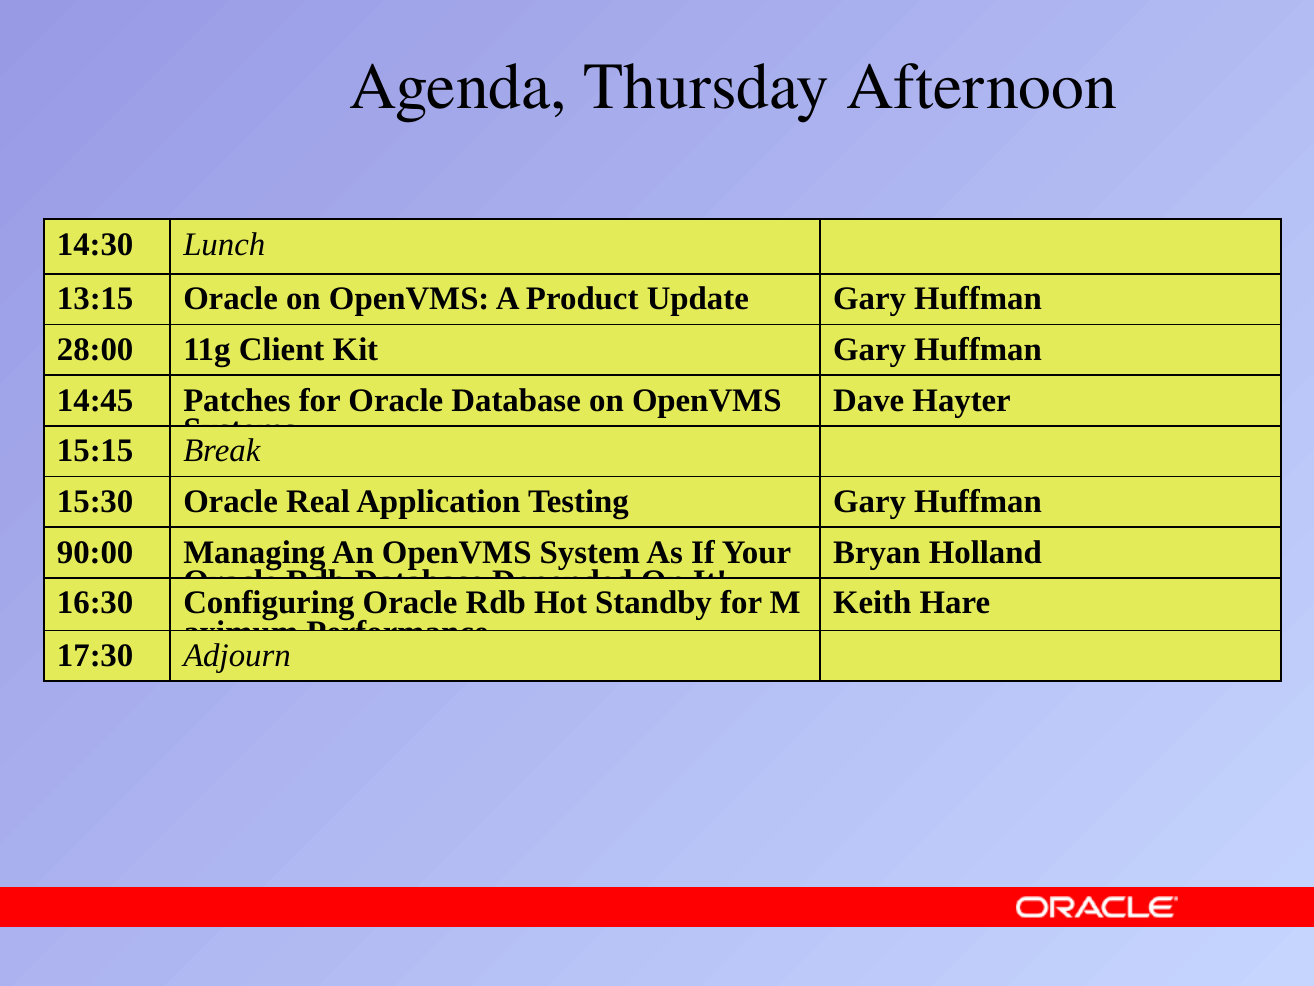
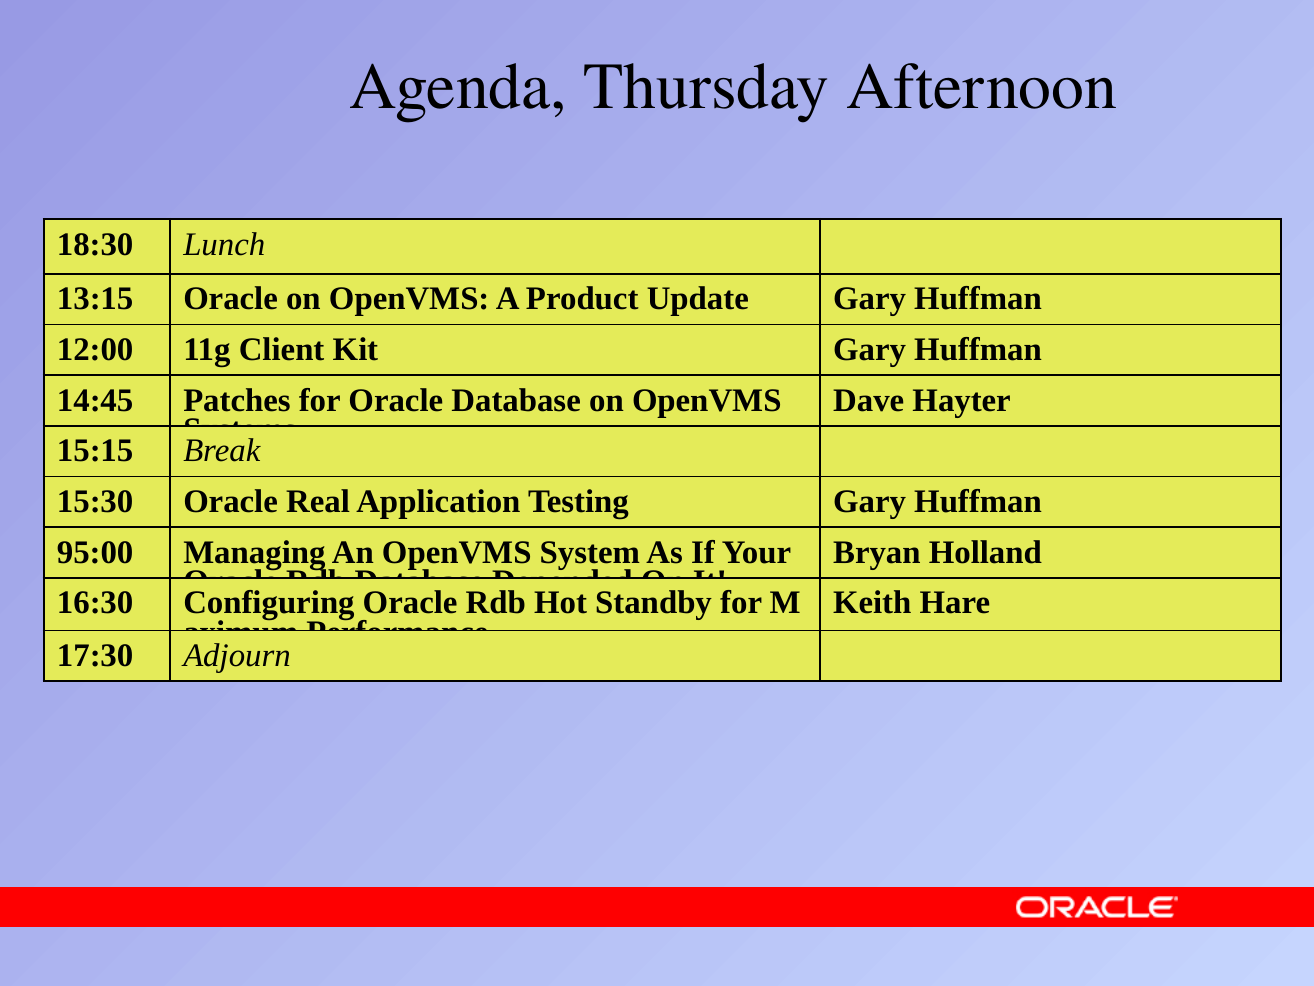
14:30: 14:30 -> 18:30 (95, 244)
28:00: 28:00 -> 12:00 (95, 349)
90:00: 90:00 -> 95:00 (95, 552)
